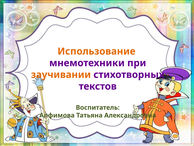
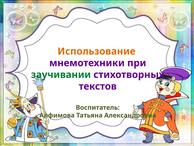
заучивании colour: orange -> green (61, 74)
